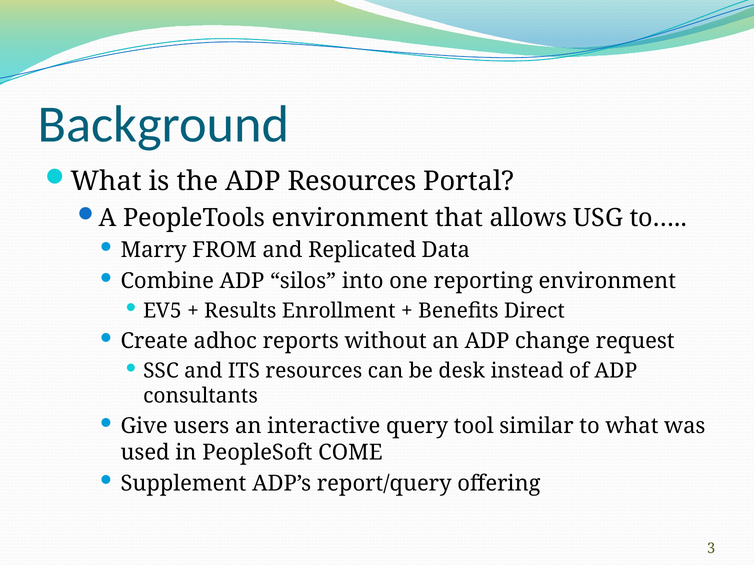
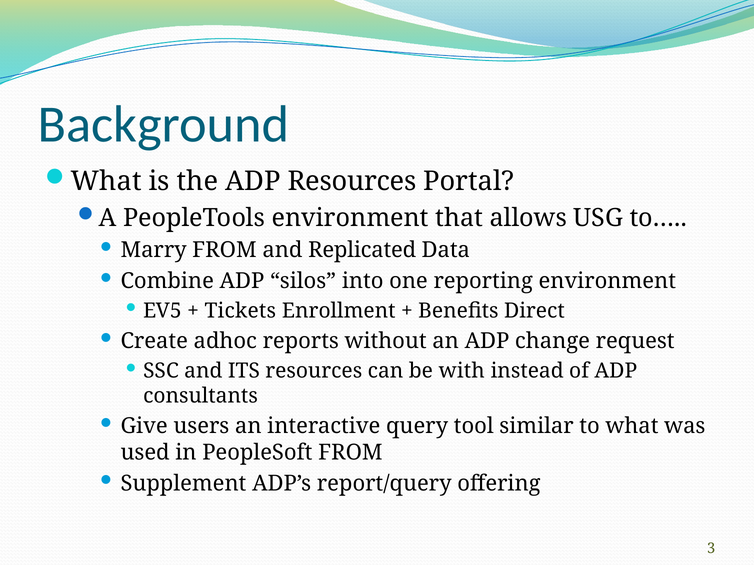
Results: Results -> Tickets (240, 311)
desk: desk -> with (462, 371)
PeopleSoft COME: COME -> FROM (350, 453)
